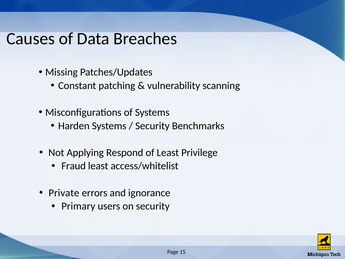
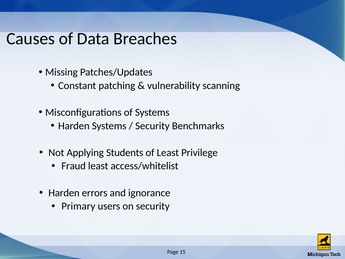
Respond: Respond -> Students (125, 152)
Private: Private -> Harden (64, 193)
